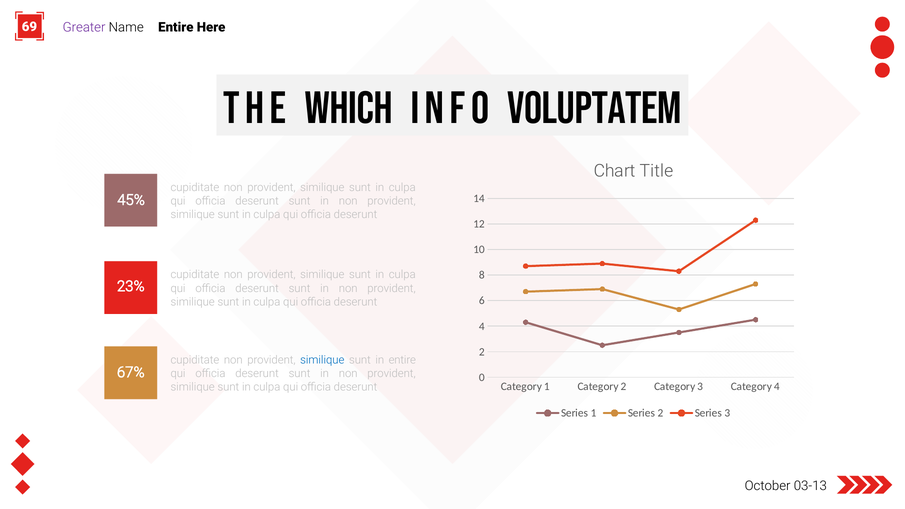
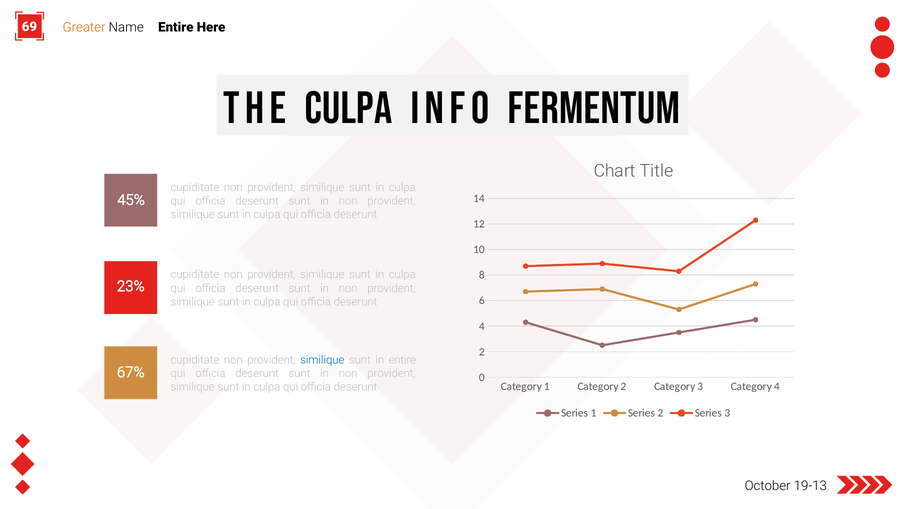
Greater colour: purple -> orange (84, 27)
The which: which -> culpa (349, 108)
voluptatem: voluptatem -> fermentum (594, 108)
03-13: 03-13 -> 19-13 (810, 486)
